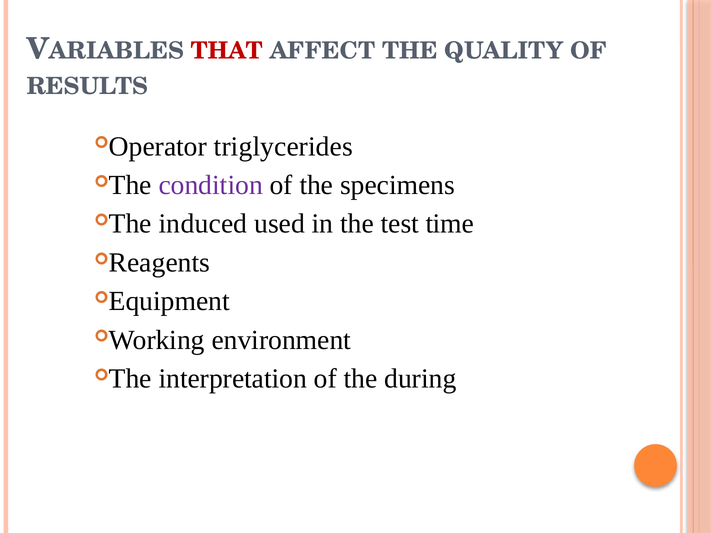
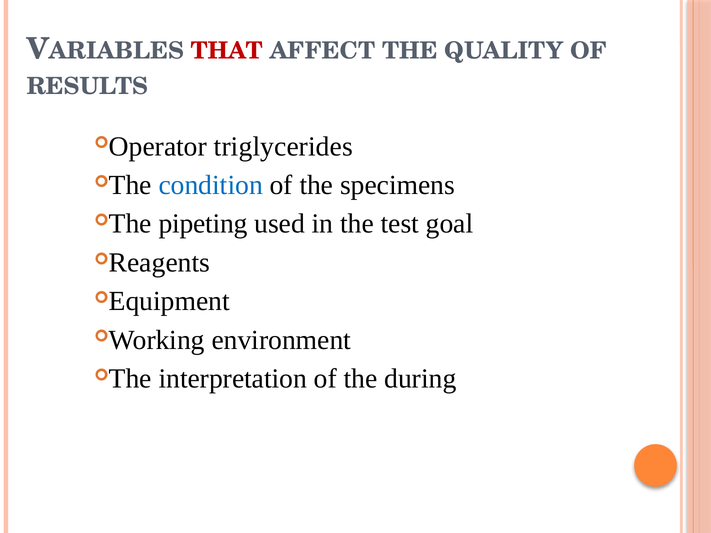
condition colour: purple -> blue (211, 185)
induced: induced -> pipeting (203, 224)
time: time -> goal (450, 224)
